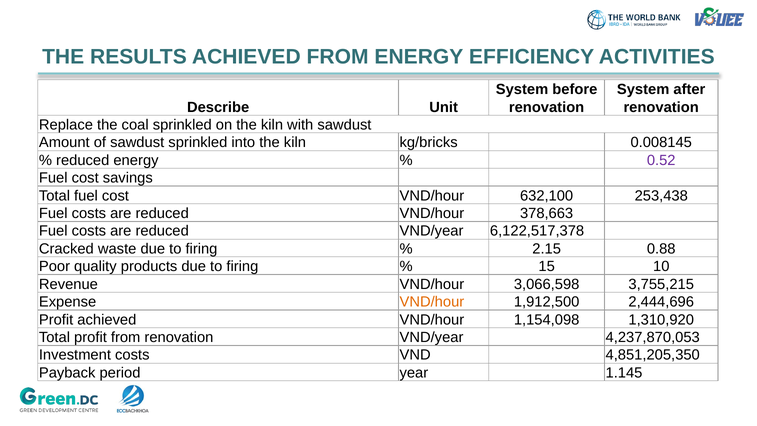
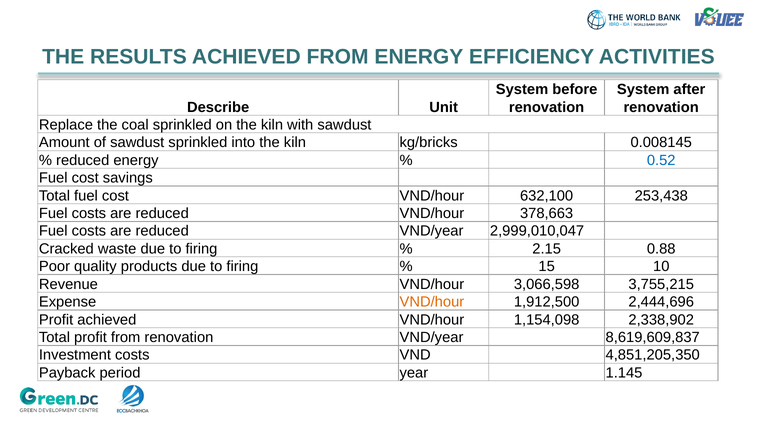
0.52 colour: purple -> blue (661, 160)
6,122,517,378: 6,122,517,378 -> 2,999,010,047 (537, 231)
1,310,920: 1,310,920 -> 2,338,902 (661, 320)
4,237,870,053: 4,237,870,053 -> 8,619,609,837 (653, 337)
